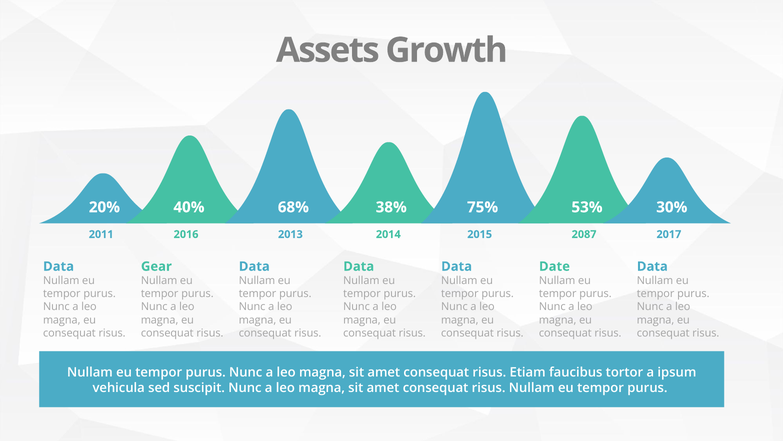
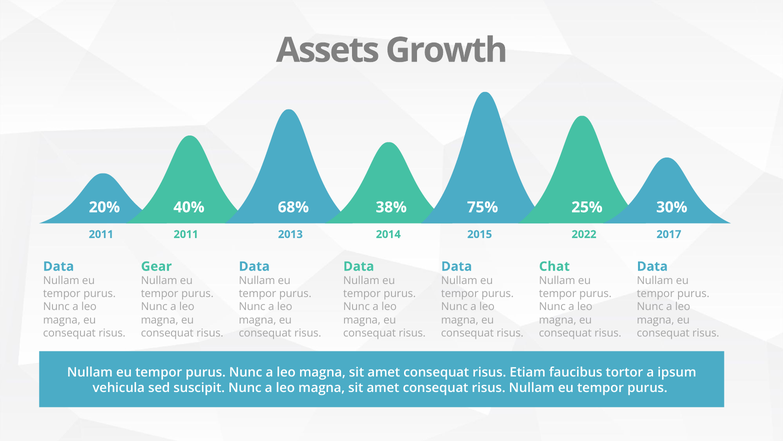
53%: 53% -> 25% (587, 207)
2016: 2016 -> 2011 (186, 234)
2087: 2087 -> 2022 (584, 234)
Date: Date -> Chat (554, 266)
